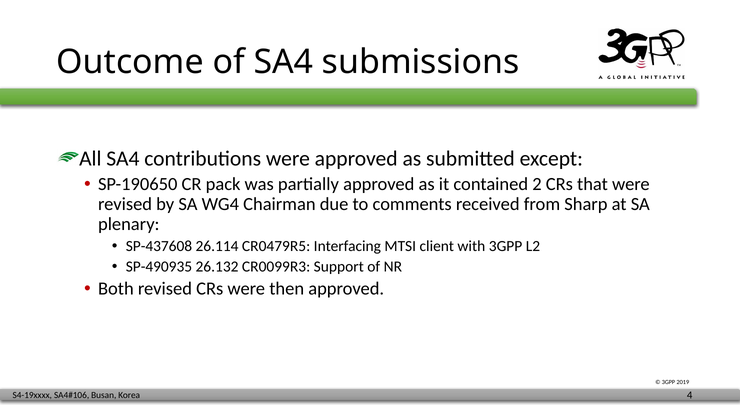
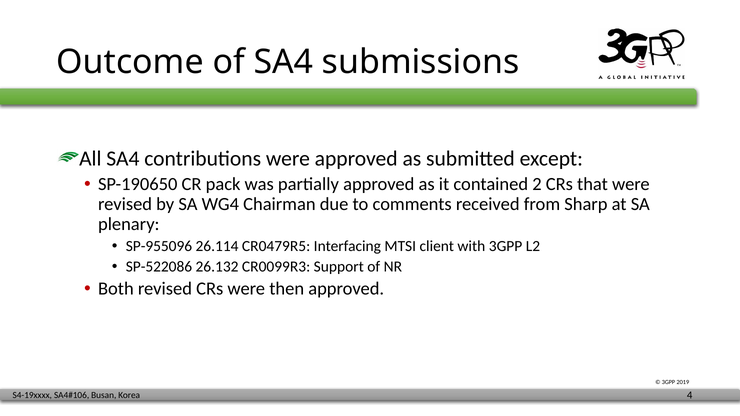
SP-437608: SP-437608 -> SP-955096 (159, 246)
SP-490935: SP-490935 -> SP-522086 (159, 267)
